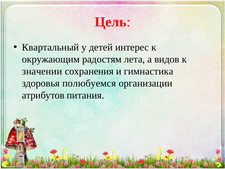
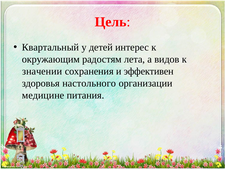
гимнастика: гимнастика -> эффективен (149, 71)
полюбуемся: полюбуемся -> настольного (89, 83)
атрибутов: атрибутов -> медицине (43, 95)
